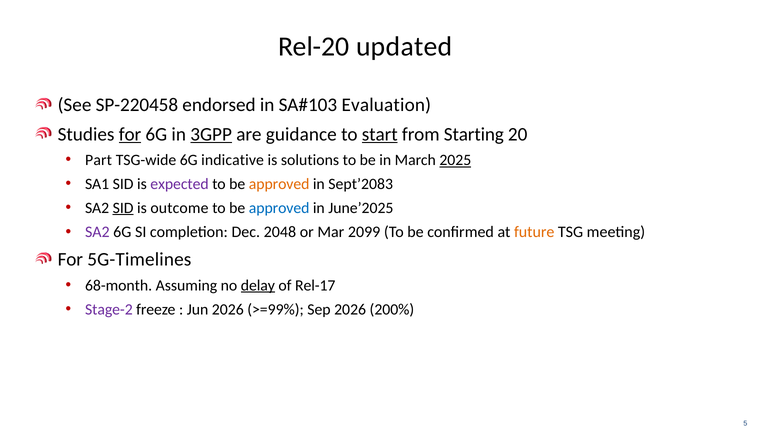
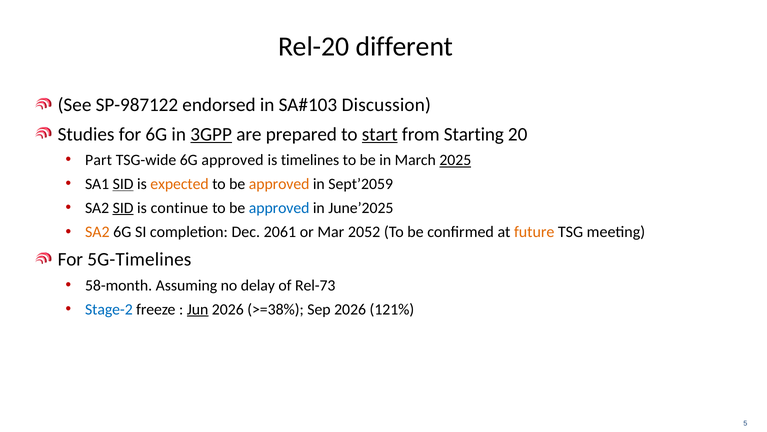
updated: updated -> different (404, 46)
SP-220458: SP-220458 -> SP-987122 (137, 105)
Evaluation: Evaluation -> Discussion (386, 105)
for underline: present -> none (130, 134)
guidance: guidance -> prepared (301, 134)
6G indicative: indicative -> approved (233, 160)
solutions: solutions -> timelines (310, 160)
SID underline: none -> present (123, 184)
expected colour: purple -> orange (180, 184)
Sept’2083: Sept’2083 -> Sept’2059 (361, 184)
outcome: outcome -> continue (179, 208)
SA2 colour: purple -> orange (97, 232)
2048: 2048 -> 2061 (280, 232)
2099: 2099 -> 2052 (364, 232)
68-month: 68-month -> 58-month (119, 285)
delay underline: present -> none (258, 285)
Rel-17: Rel-17 -> Rel-73 (315, 285)
Stage-2 colour: purple -> blue (109, 309)
Jun underline: none -> present (198, 309)
>=99%: >=99% -> >=38% (276, 309)
200%: 200% -> 121% (392, 309)
